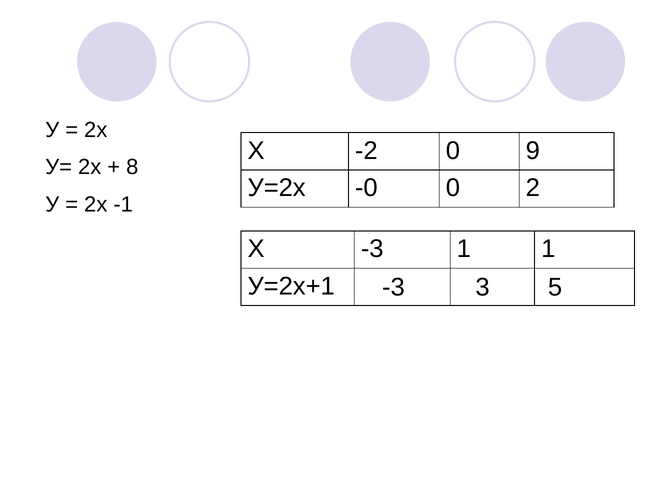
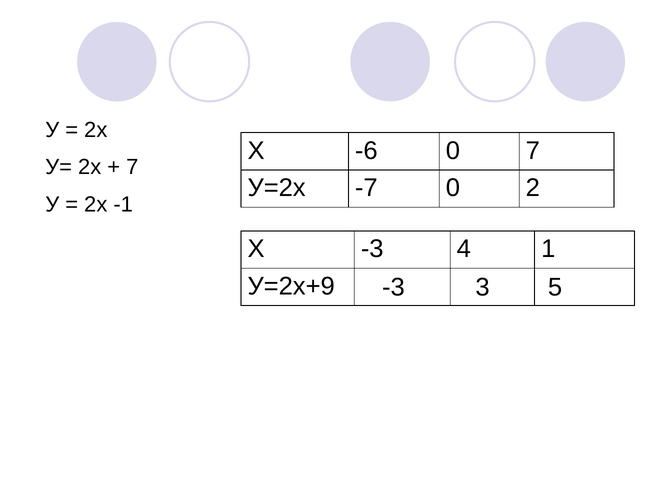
-2: -2 -> -6 (366, 151)
0 9: 9 -> 7 (533, 151)
8: 8 -> 7 (132, 167)
-0: -0 -> -7 (366, 188)
-3 1: 1 -> 4 (464, 249)
У=2х+1: У=2х+1 -> У=2х+9 (291, 287)
